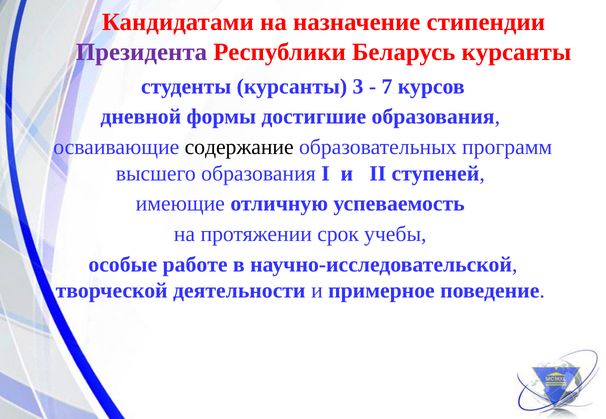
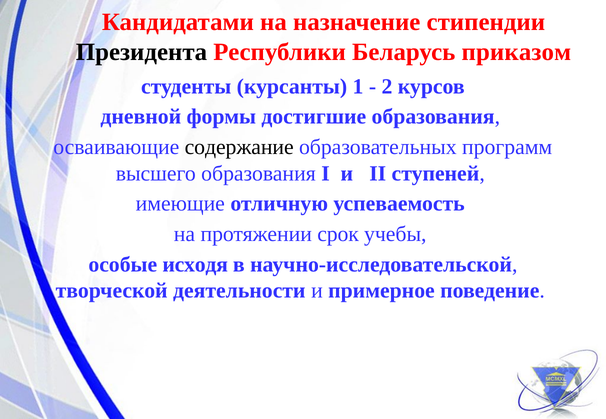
Президента colour: purple -> black (141, 52)
Беларусь курсанты: курсанты -> приказом (516, 52)
курсанты 3: 3 -> 1 (358, 86)
7: 7 -> 2 (387, 86)
работе: работе -> исходя (195, 265)
